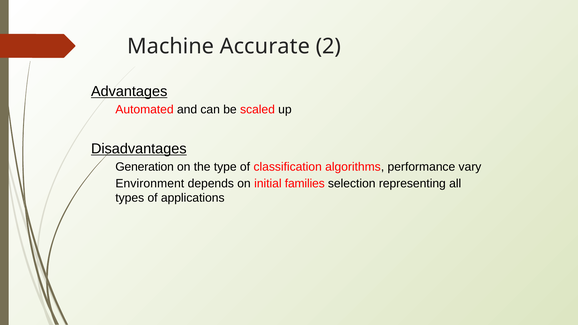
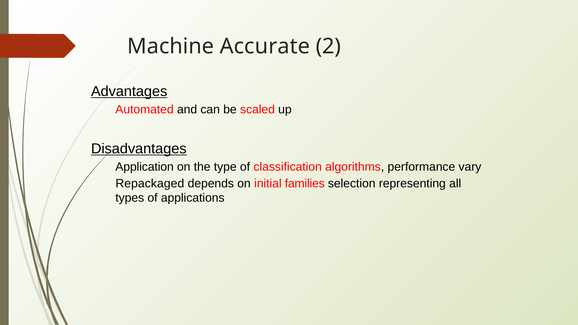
Generation: Generation -> Application (145, 167)
Environment: Environment -> Repackaged (150, 184)
